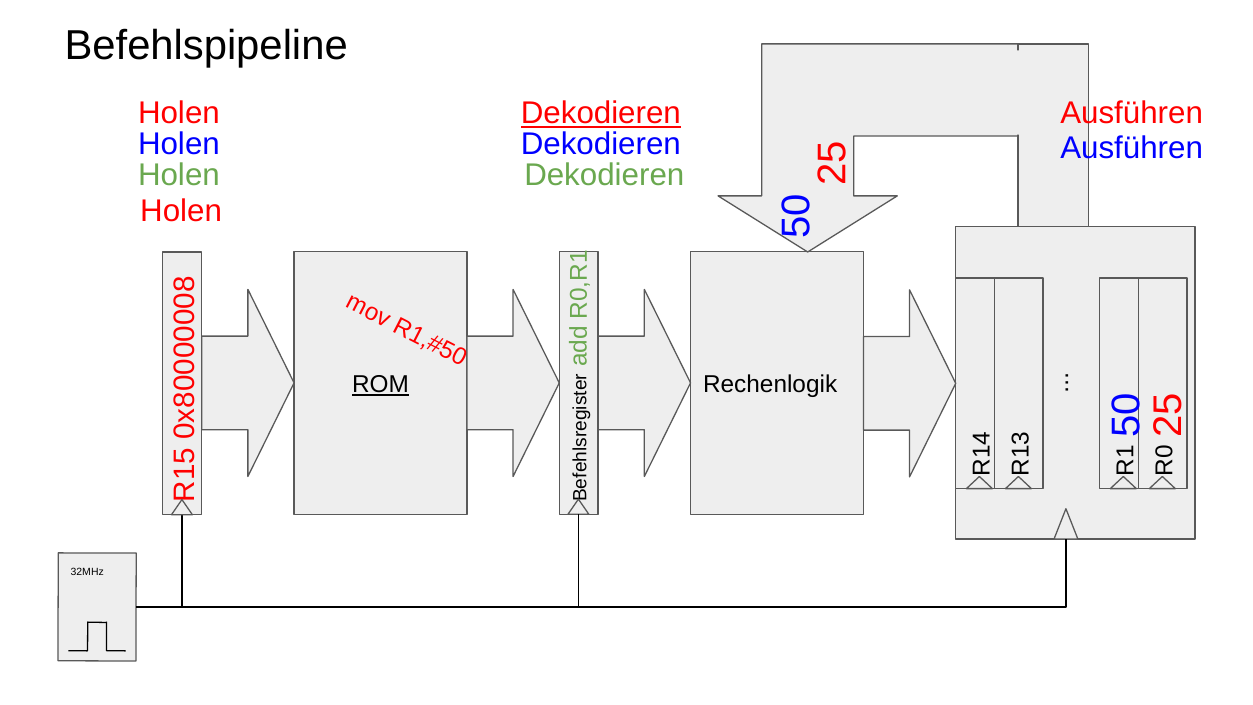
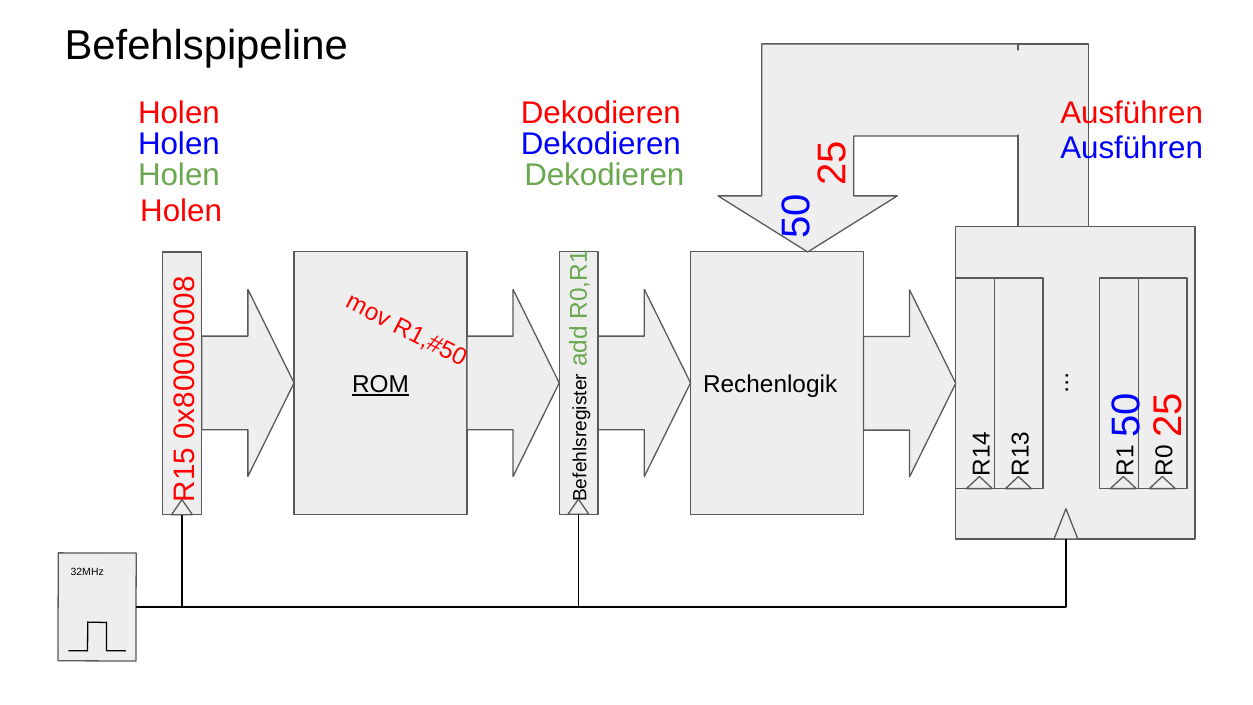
Dekodieren underline: present -> none (601, 114)
